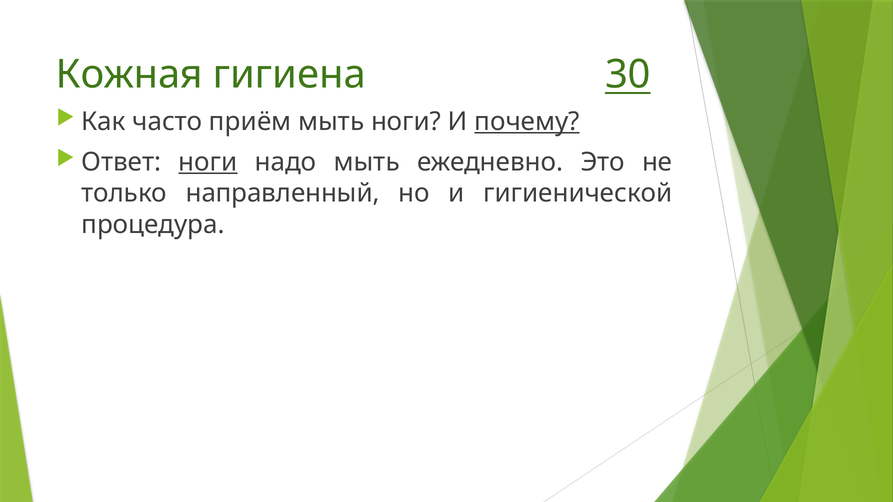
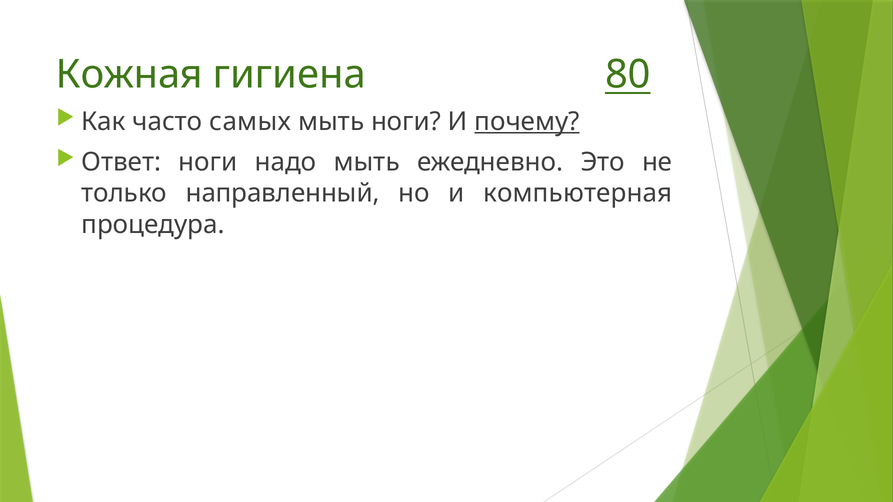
30: 30 -> 80 (628, 75)
приём: приём -> самых (250, 122)
ноги underline: present -> none (208, 162)
гигиенической: гигиенической -> компьютерная (578, 193)
